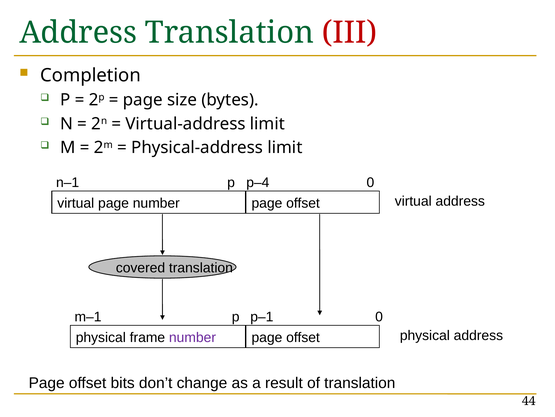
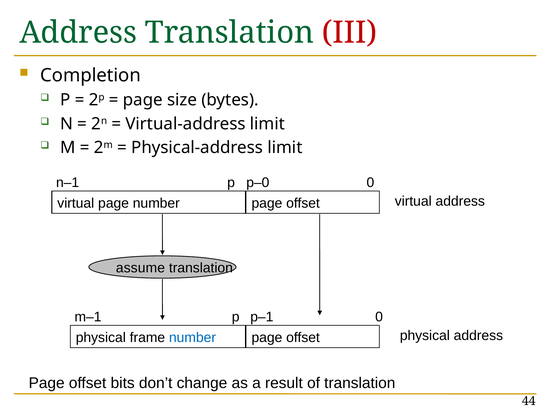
p–4: p–4 -> p–0 (258, 182)
covered: covered -> assume (140, 267)
number colour: purple -> blue (192, 337)
